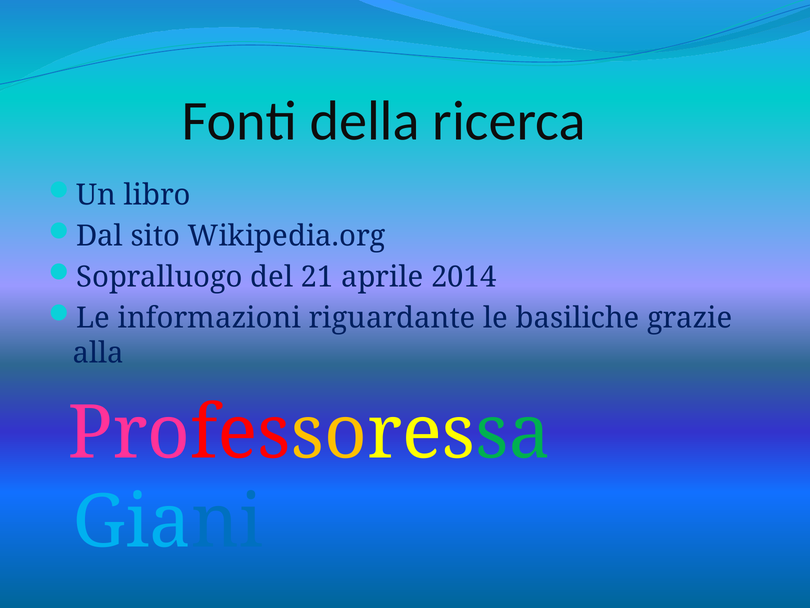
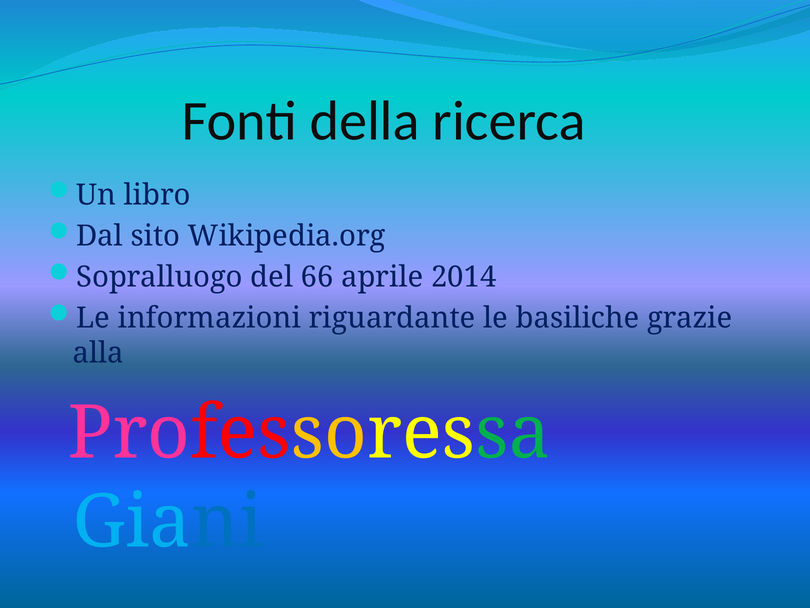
21: 21 -> 66 (317, 277)
